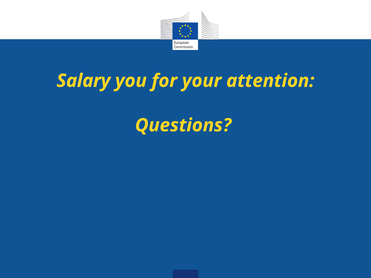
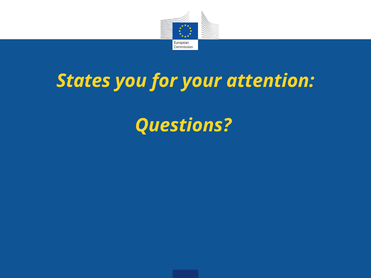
Salary: Salary -> States (83, 81)
